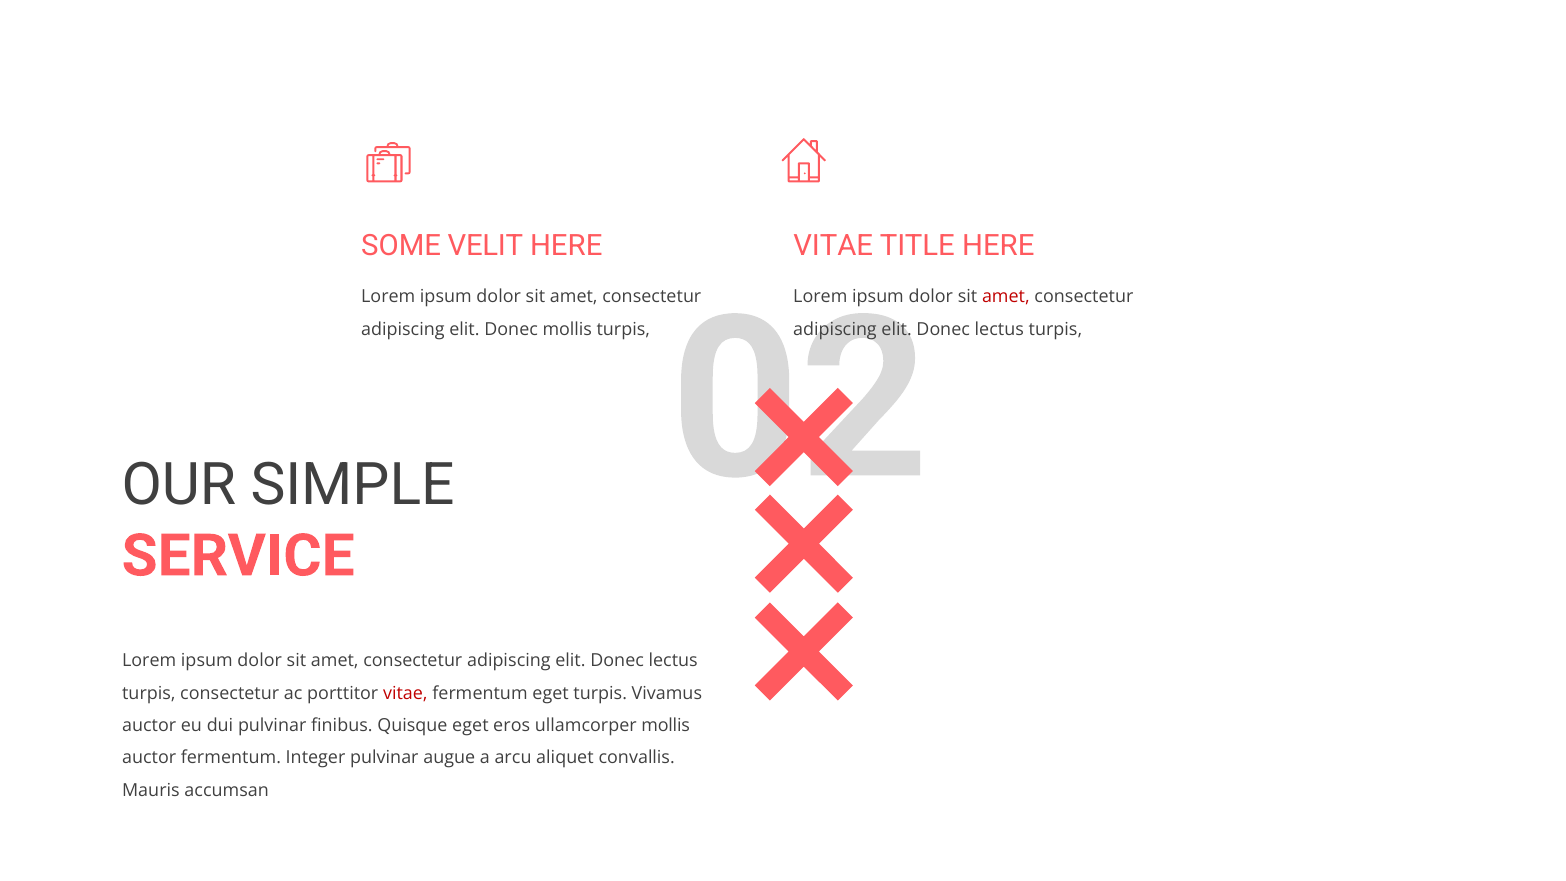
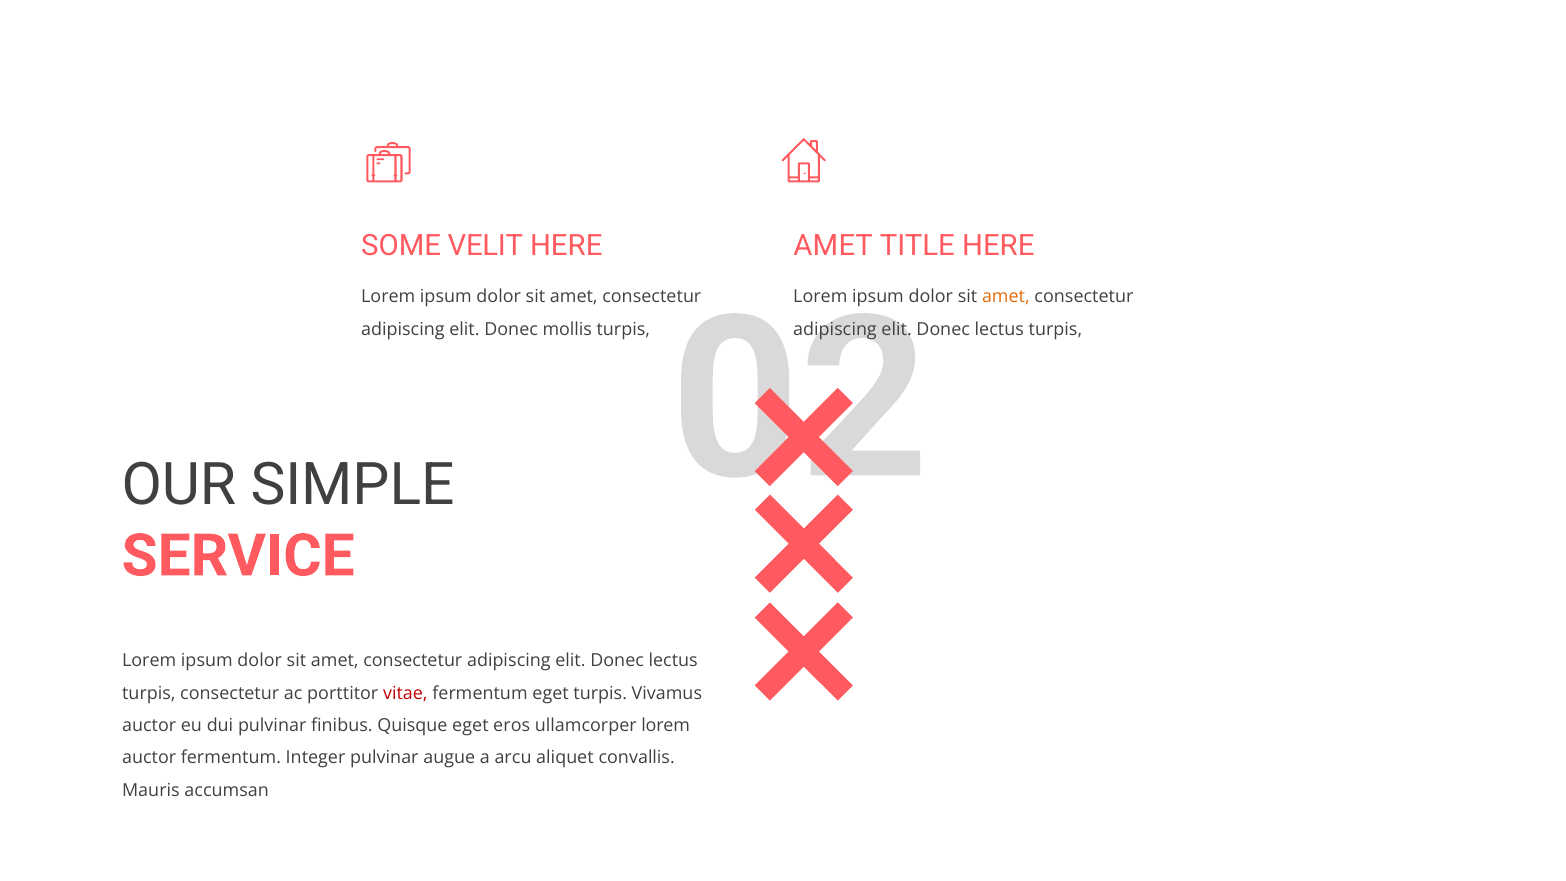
VITAE: VITAE -> AMET (833, 246)
amet colour: red -> orange (1006, 297)
ullamcorper mollis: mollis -> lorem (666, 725)
